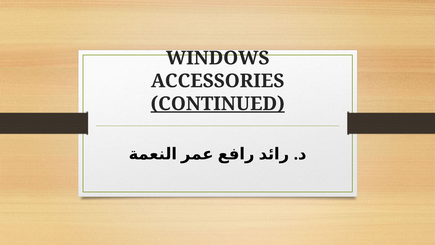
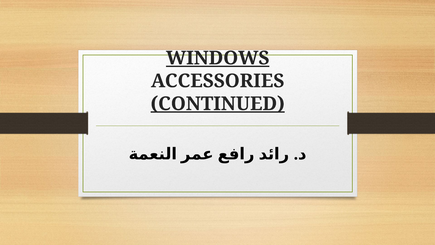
WINDOWS underline: none -> present (218, 58)
